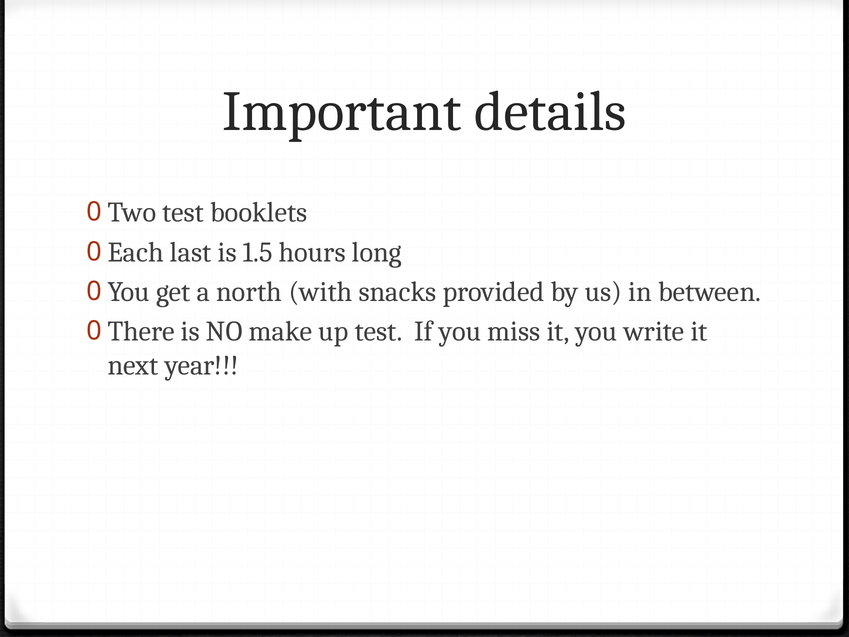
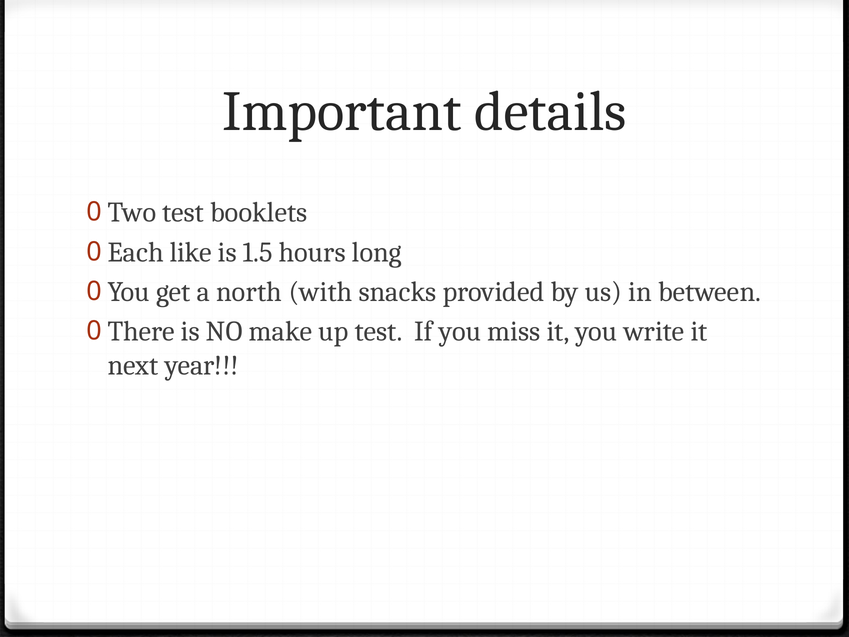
last: last -> like (191, 252)
